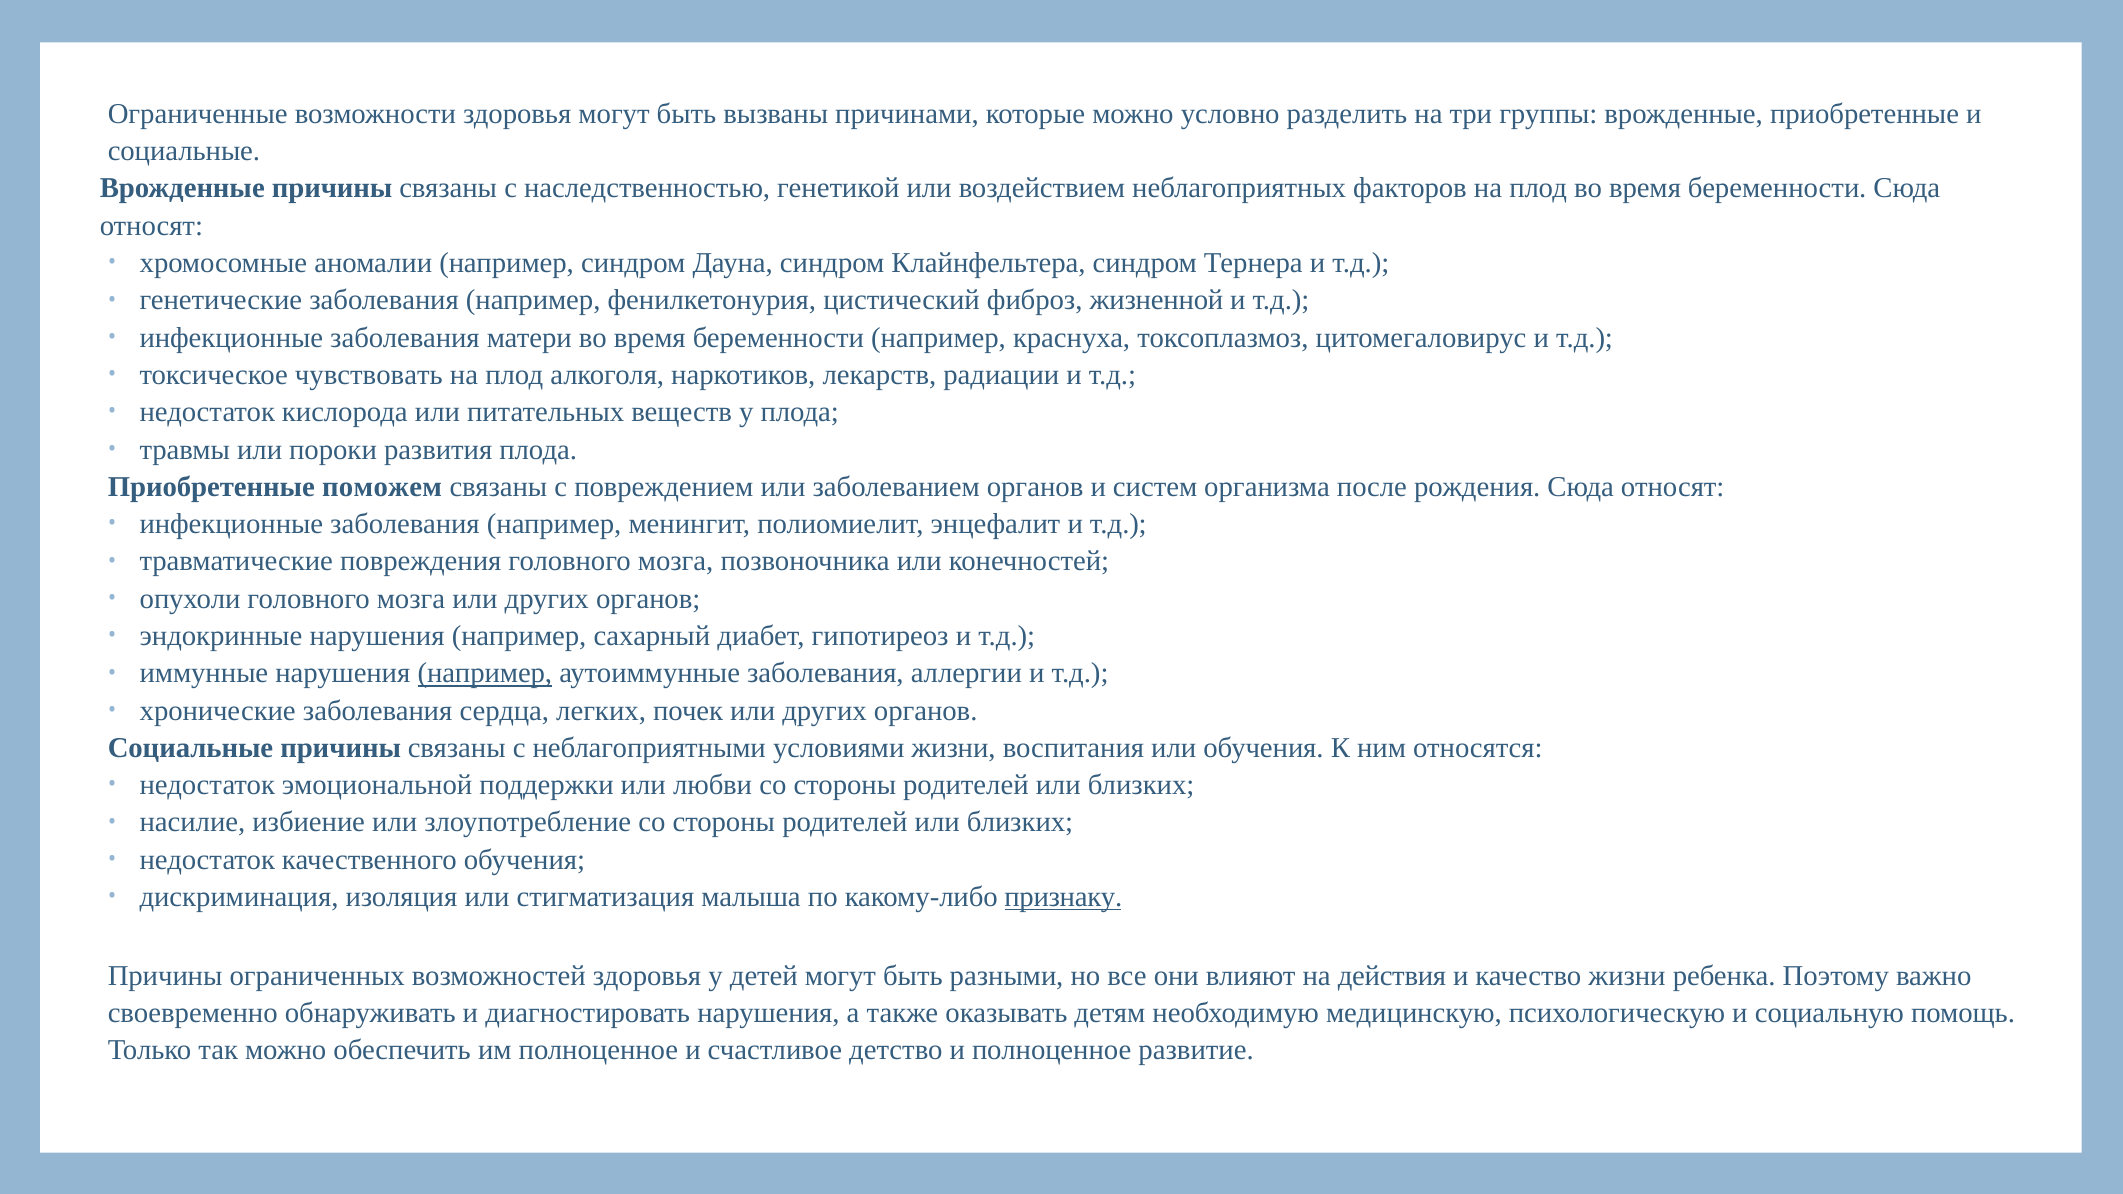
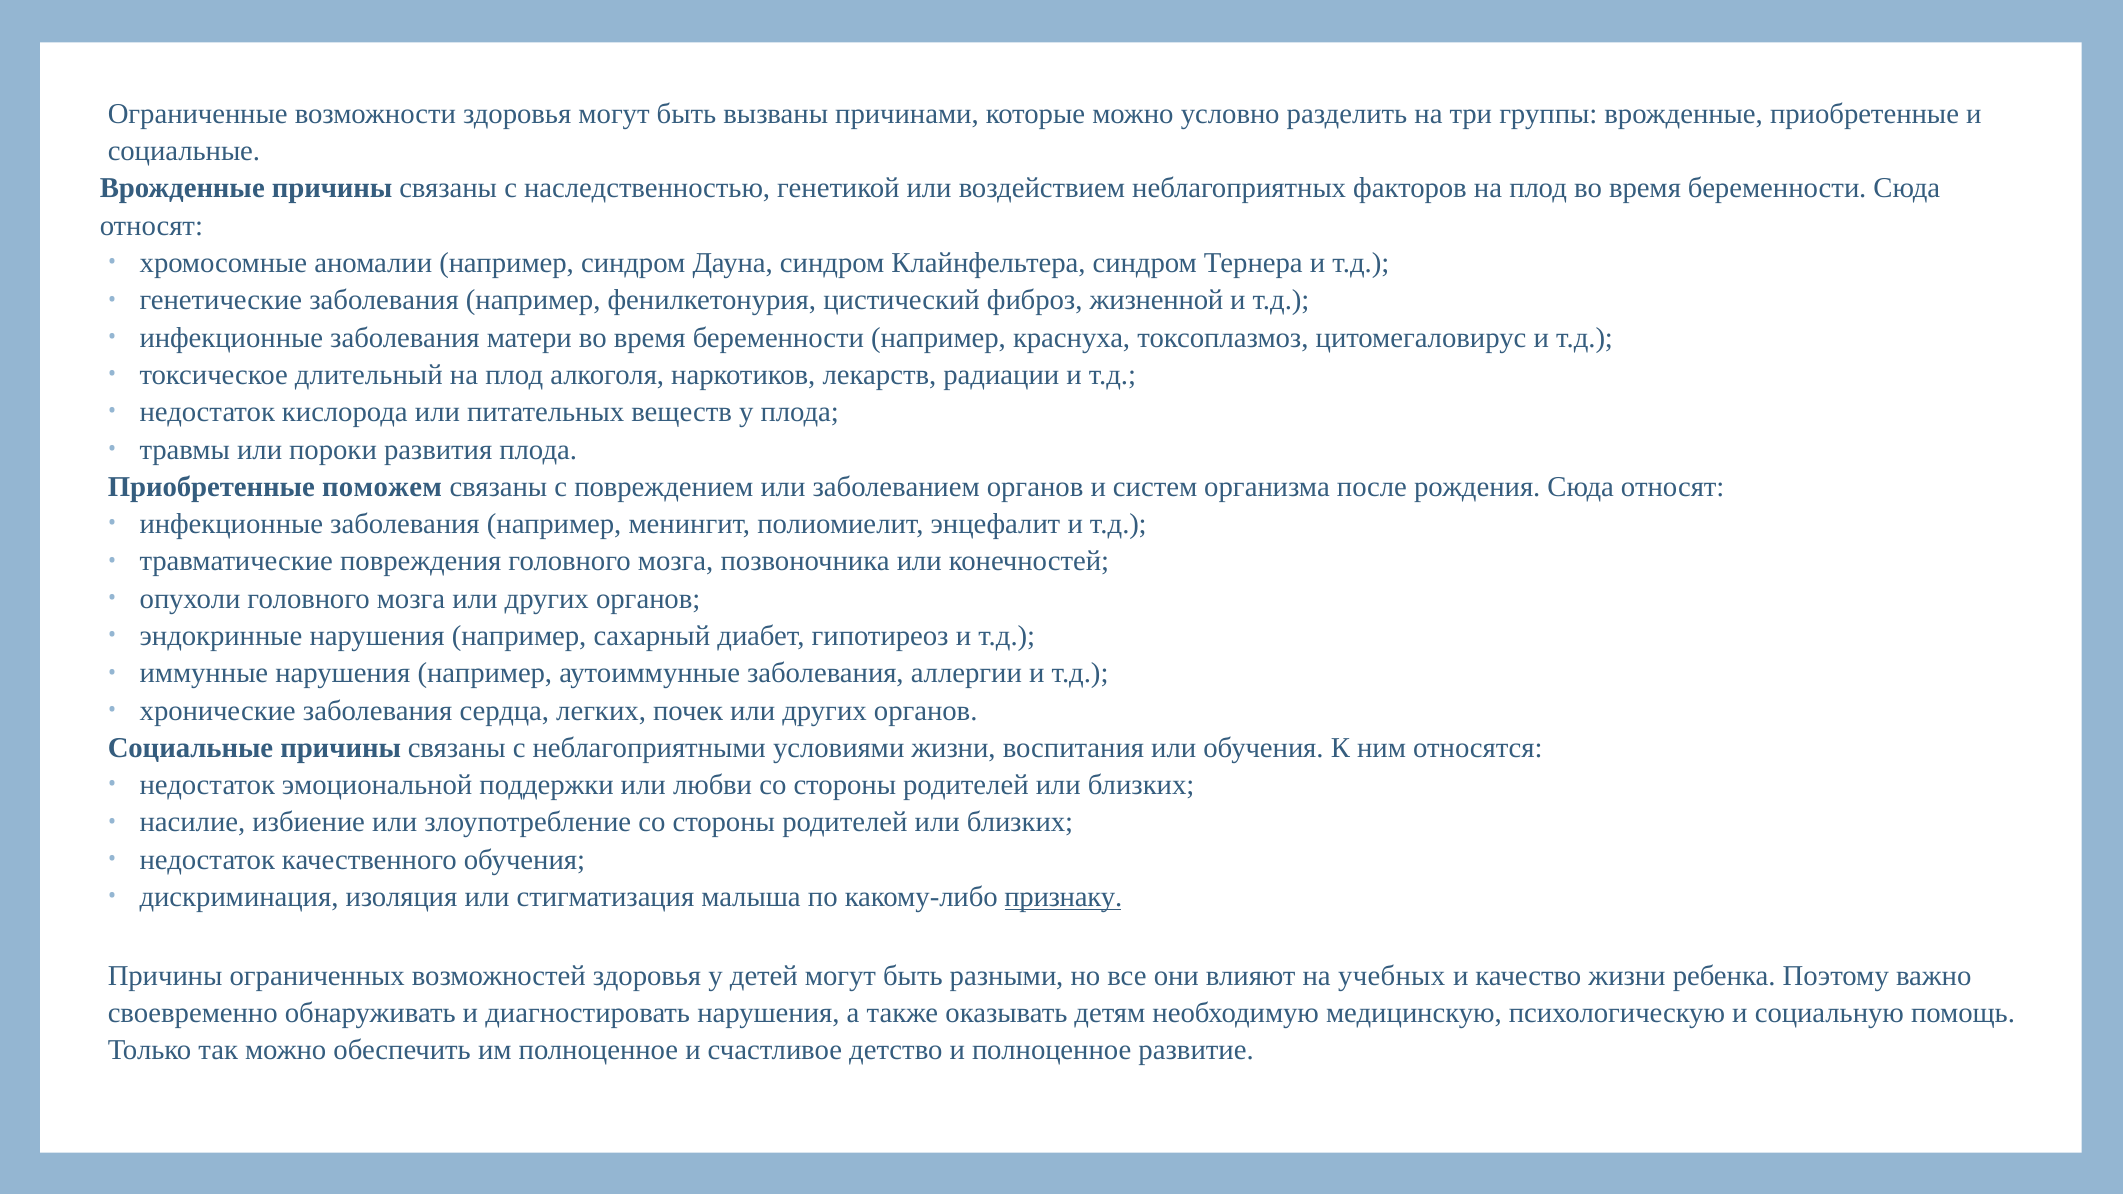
чувствовать: чувствовать -> длительный (369, 375)
например underline: present -> none (485, 673)
действия: действия -> учебных (1392, 976)
